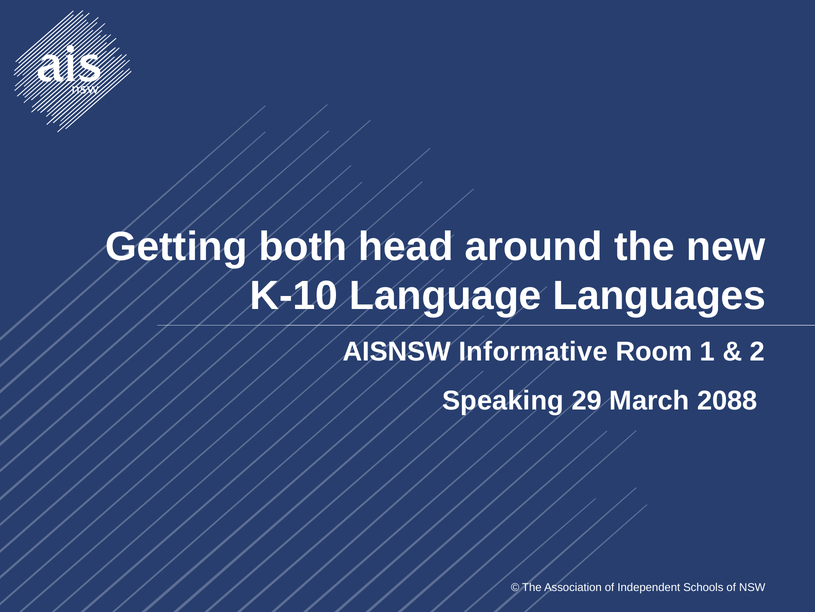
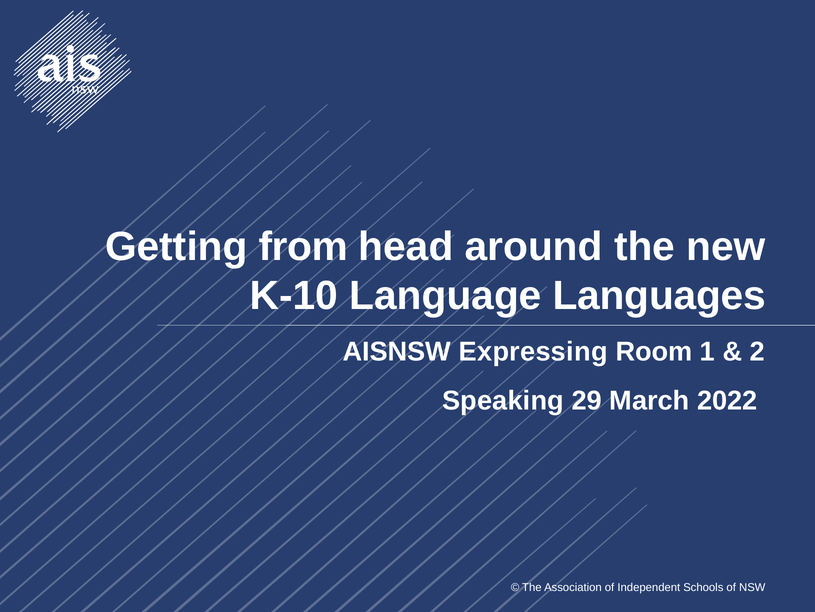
both: both -> from (303, 247)
Informative: Informative -> Expressing (533, 351)
2088: 2088 -> 2022 (727, 400)
